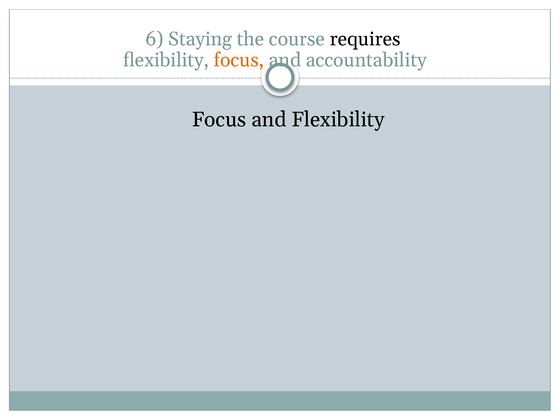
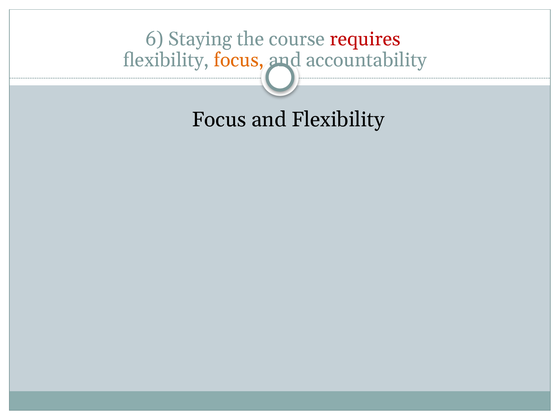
requires colour: black -> red (365, 39)
